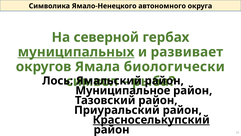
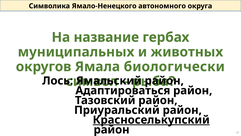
северной: северной -> название (106, 37)
муниципальных underline: present -> none (76, 52)
развивает: развивает -> животных (187, 52)
Муниципальное: Муниципальное -> Адаптироваться (123, 90)
